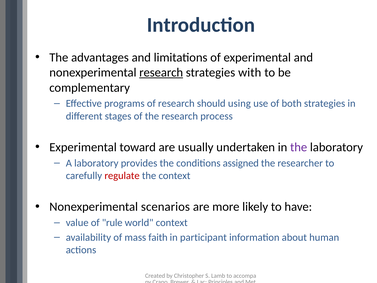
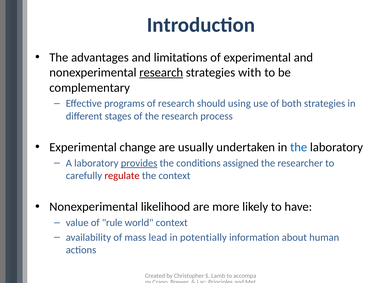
toward: toward -> change (138, 147)
the colour: purple -> blue (299, 147)
provides underline: none -> present (139, 163)
scenarios: scenarios -> likelihood (166, 207)
faith: faith -> lead (158, 237)
participant: participant -> potentially (203, 237)
